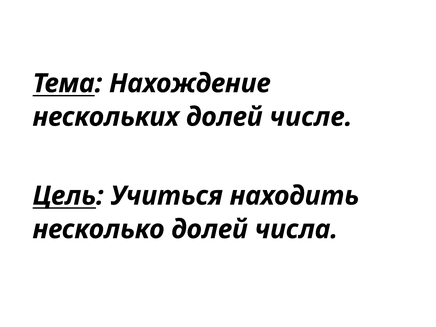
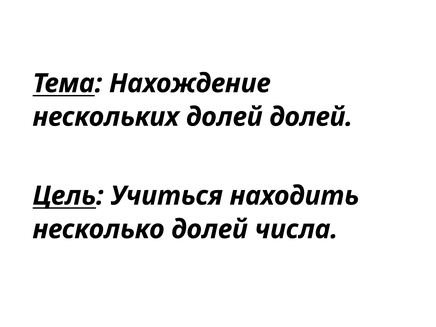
долей числе: числе -> долей (311, 117)
